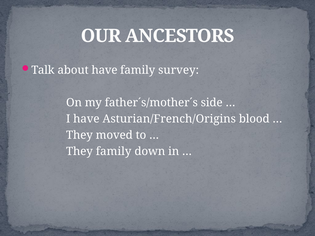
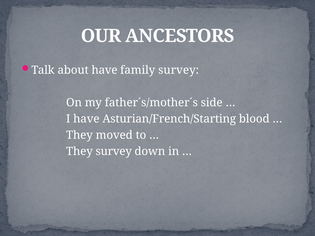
Asturian/French/Origins: Asturian/French/Origins -> Asturian/French/Starting (169, 119)
They family: family -> survey (114, 152)
